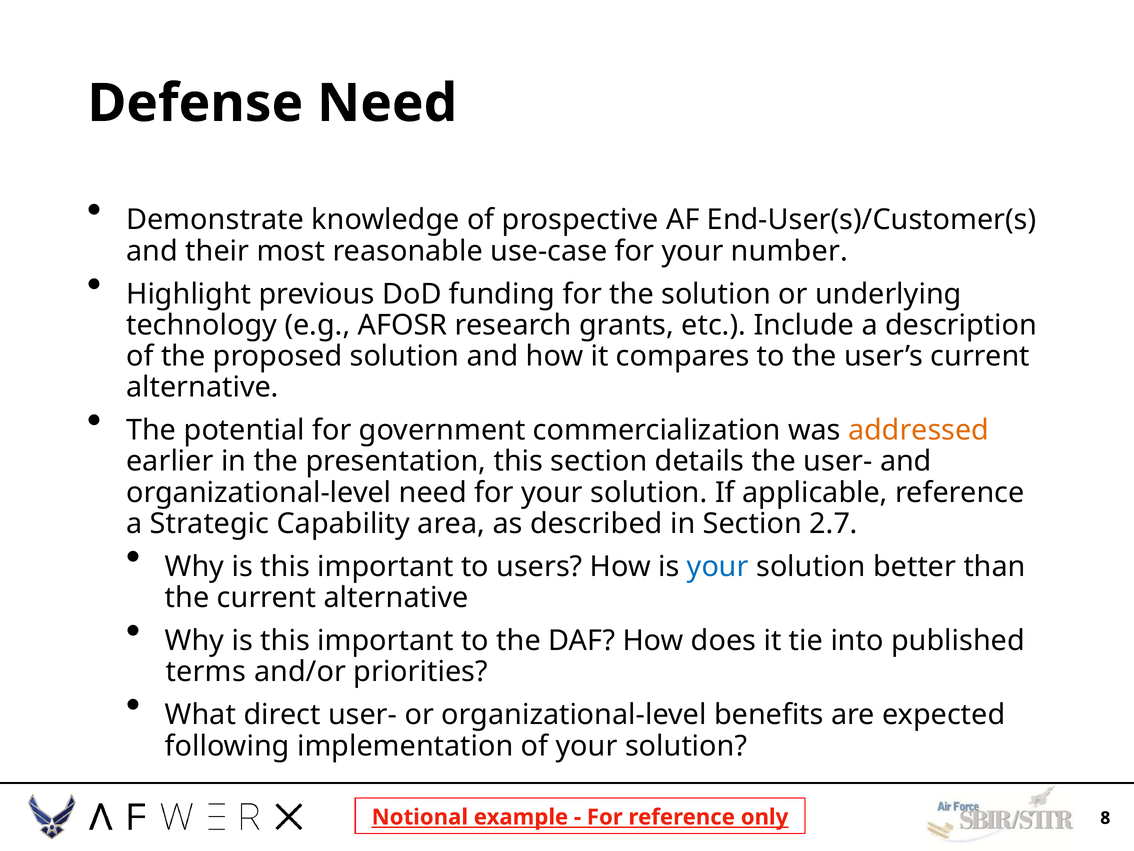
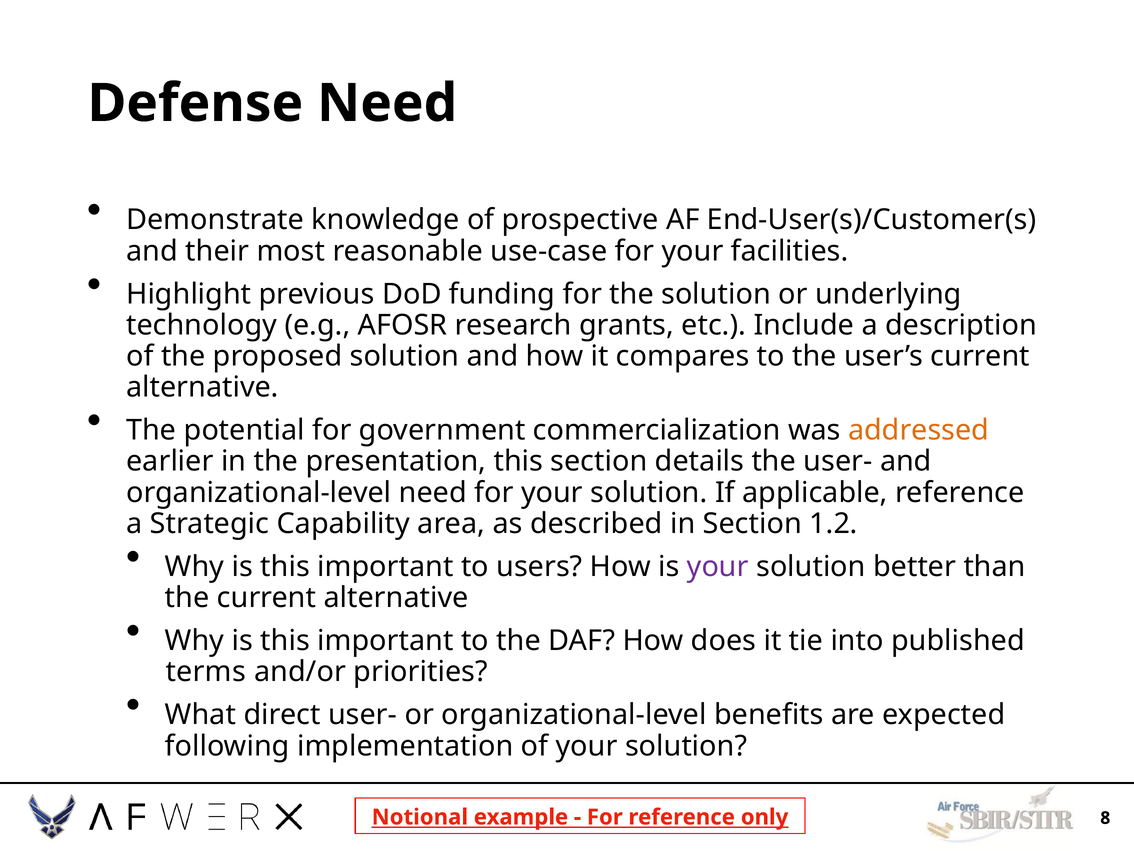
number: number -> facilities (790, 251)
2.7: 2.7 -> 1.2 (833, 523)
your colour: blue -> purple (718, 566)
